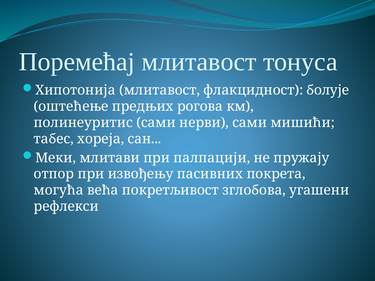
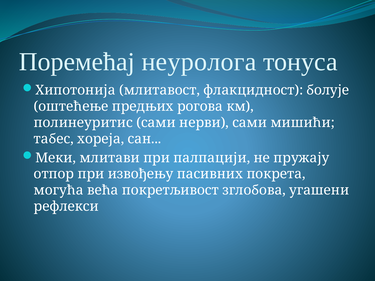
Поремећај млитавост: млитавост -> неуролога (199, 62)
